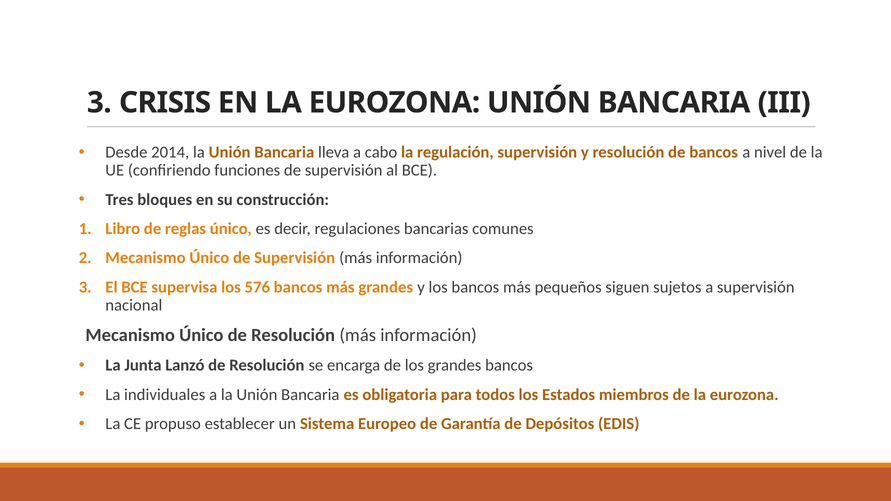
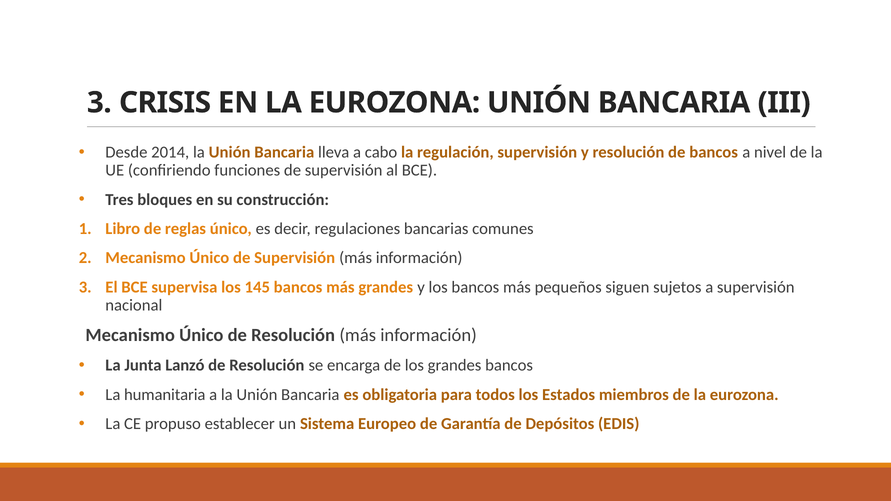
576: 576 -> 145 (257, 287)
individuales: individuales -> humanitaria (165, 395)
